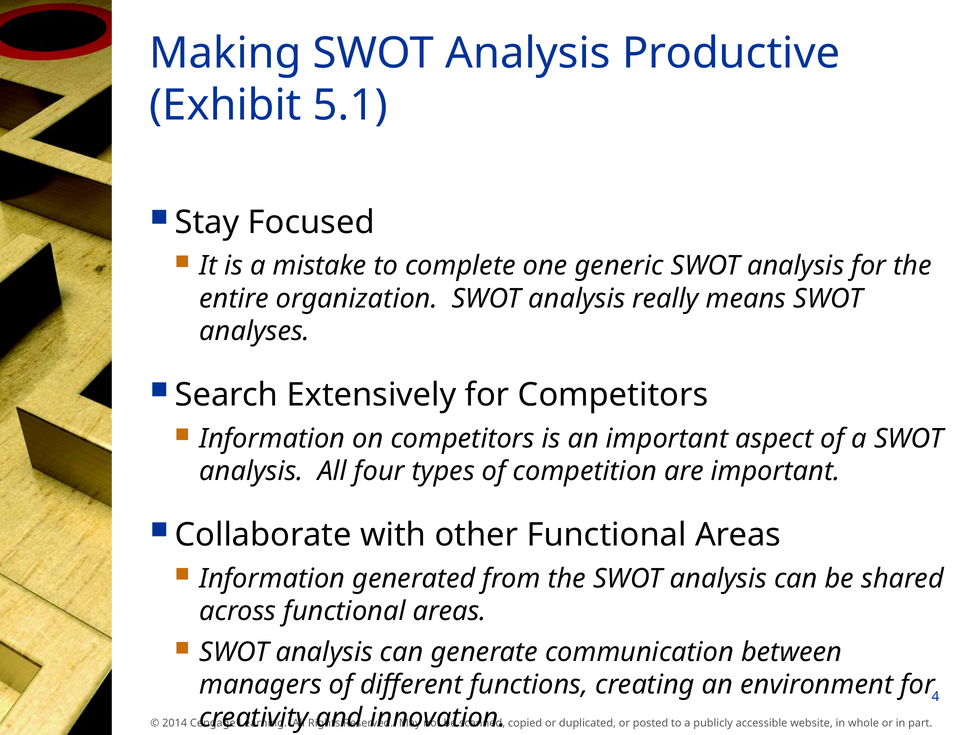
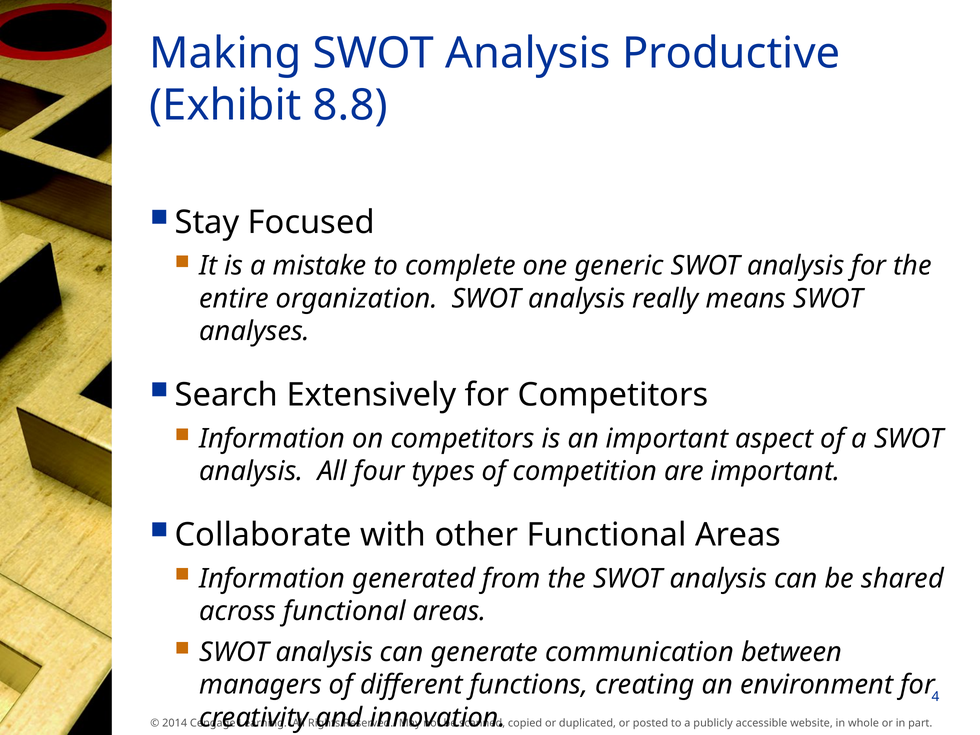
5.1: 5.1 -> 8.8 (350, 106)
